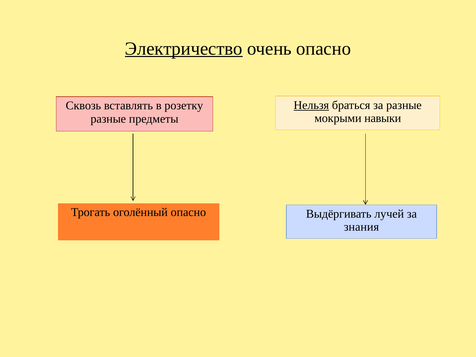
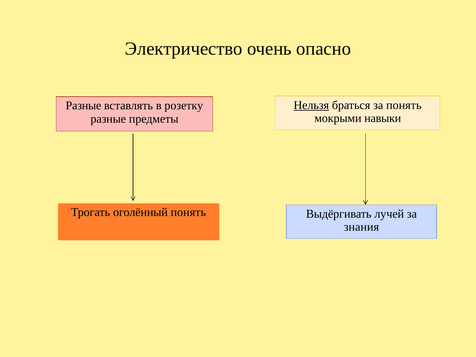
Электричество underline: present -> none (184, 49)
за разные: разные -> понять (404, 105)
Сквозь: Сквозь -> Разные (83, 106)
оголённый опасно: опасно -> понять (188, 212)
